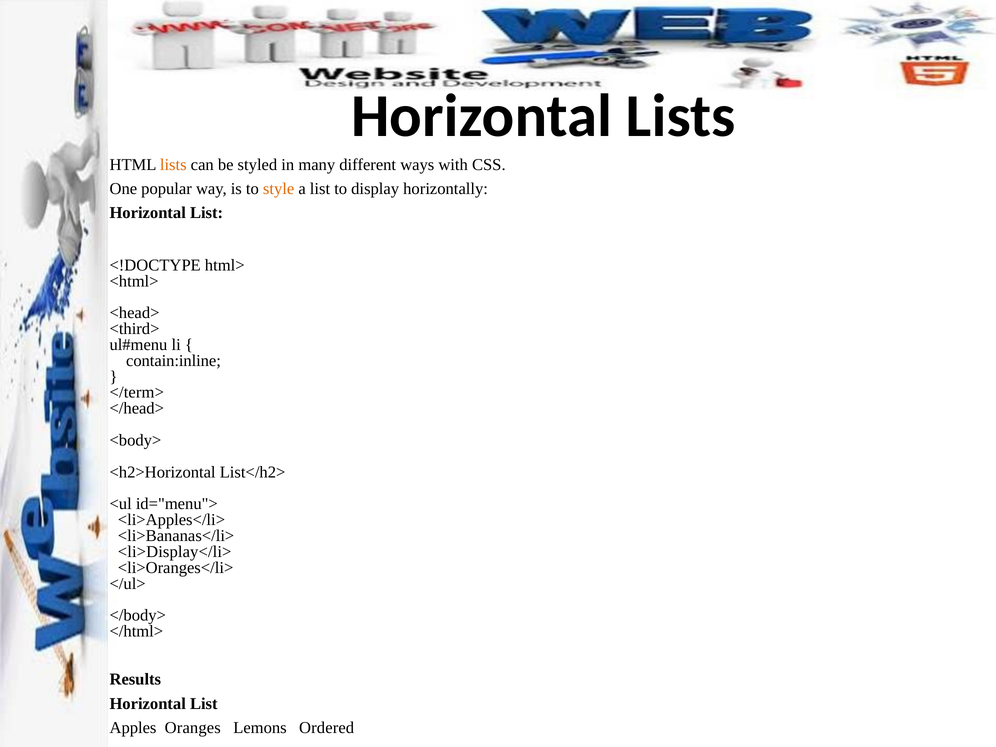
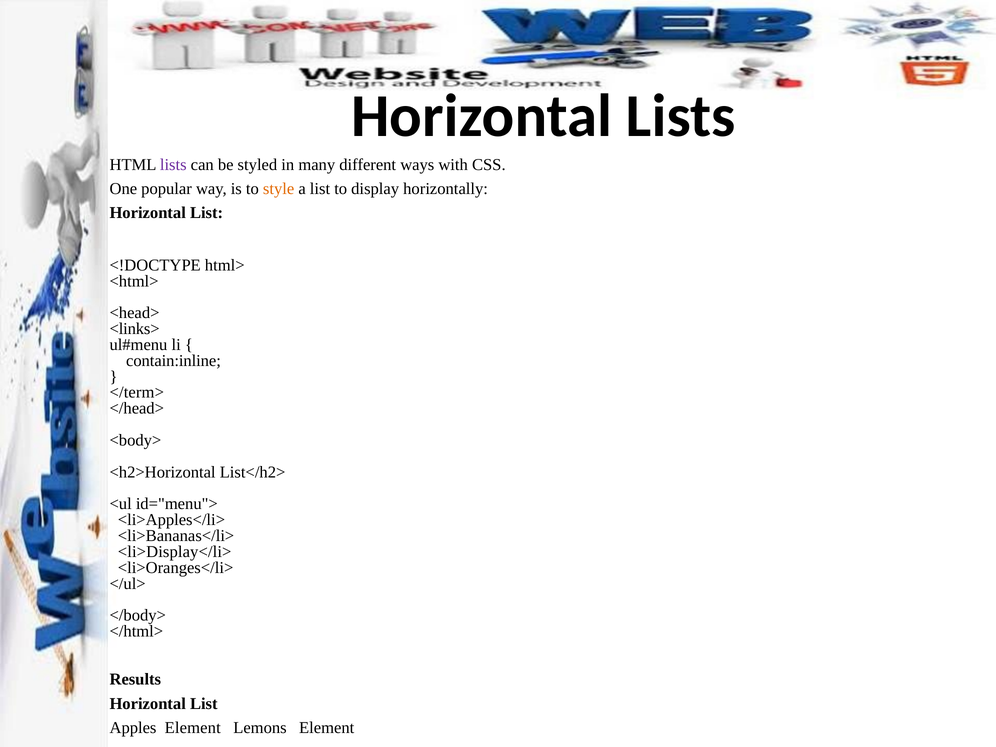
lists colour: orange -> purple (173, 165)
<third>: <third> -> <links> (135, 329)
Apples Oranges: Oranges -> Element (193, 728)
Lemons Ordered: Ordered -> Element (327, 728)
